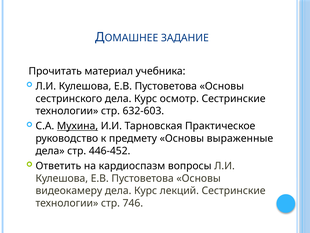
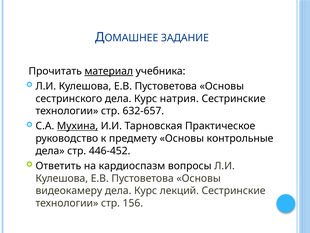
материал underline: none -> present (109, 71)
осмотр: осмотр -> натрия (179, 98)
632-603: 632-603 -> 632-657 (143, 111)
выраженные: выраженные -> контрольные (240, 138)
746: 746 -> 156 (133, 203)
